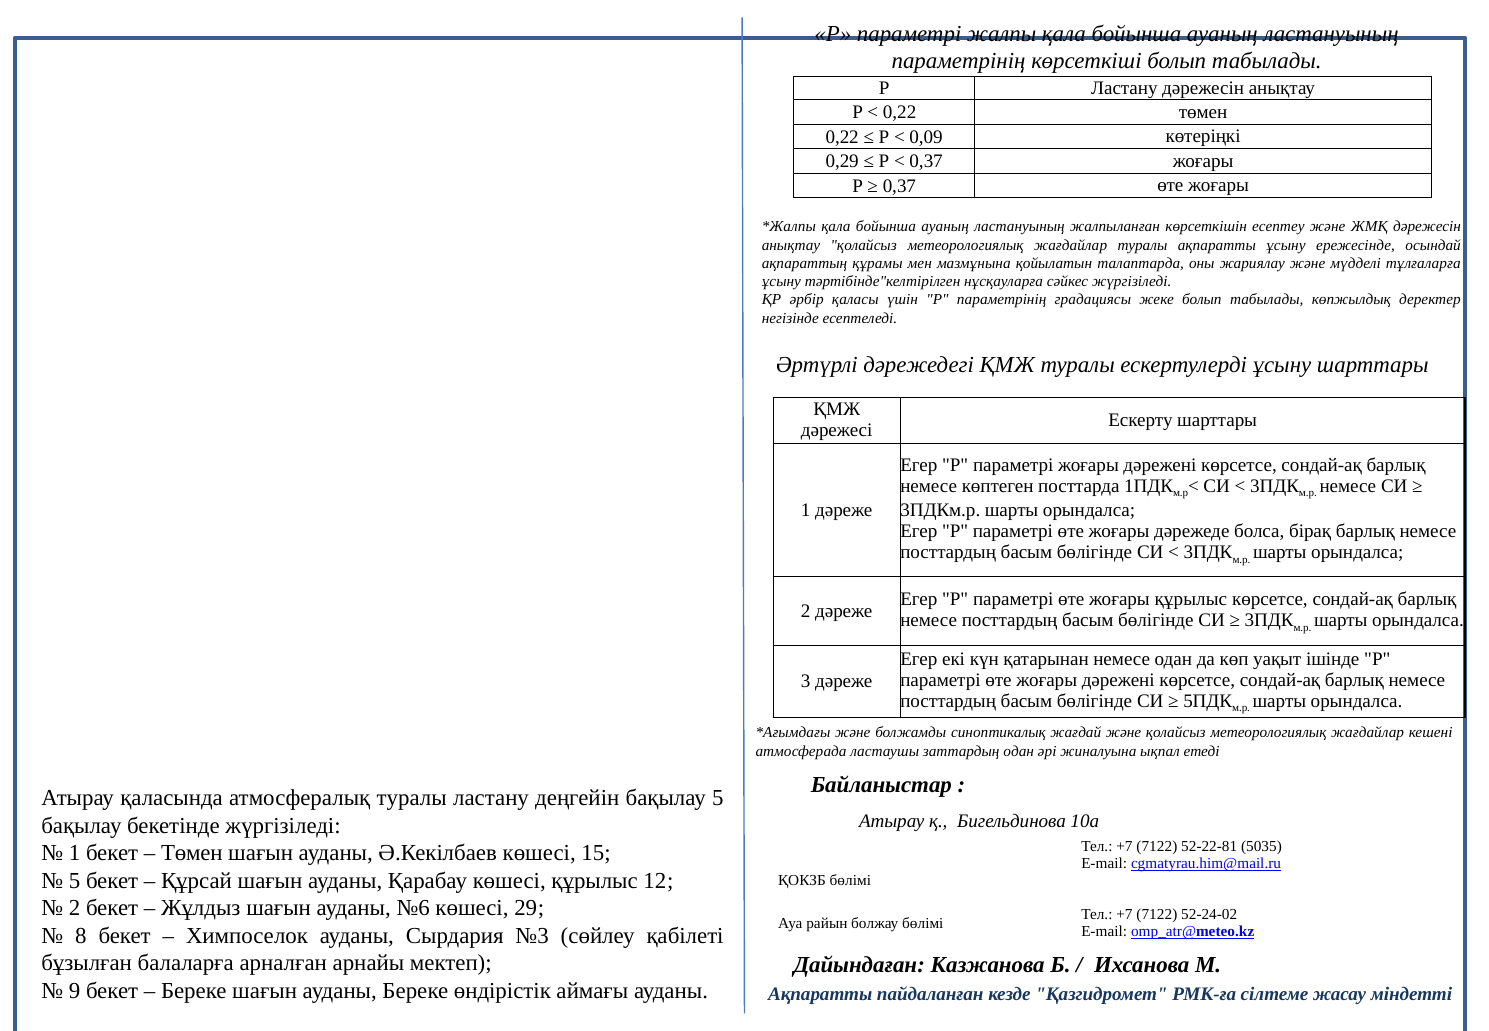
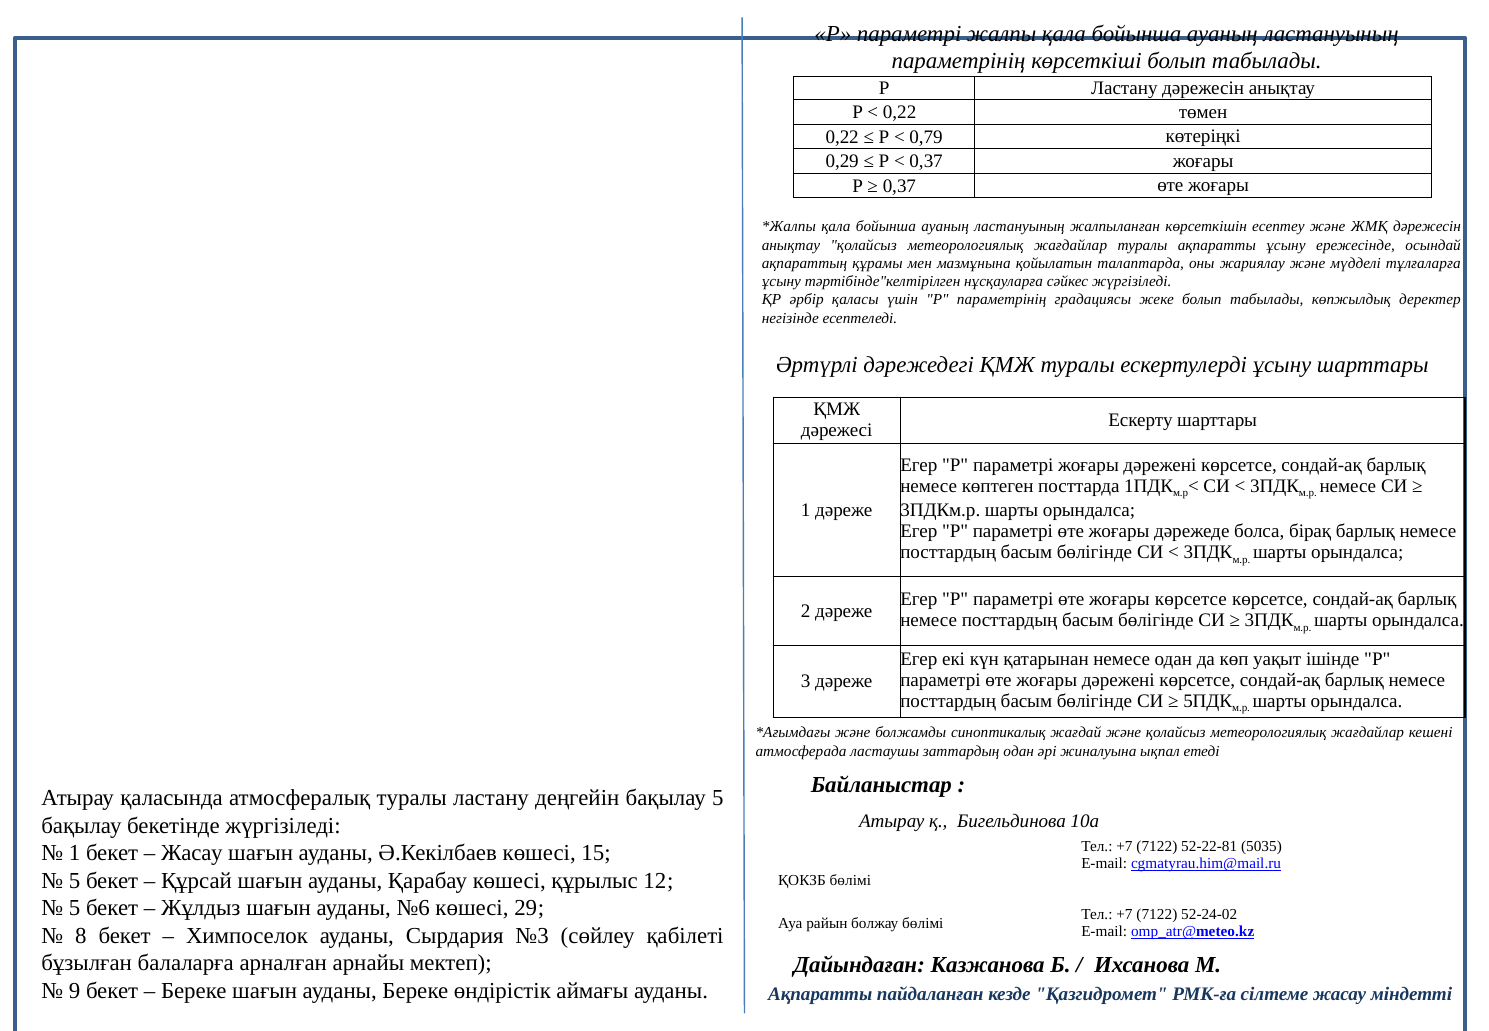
0,09: 0,09 -> 0,79 (926, 137)
жоғары құрылыс: құрылыс -> көрсетсе (1191, 599)
Төмен: Төмен -> Жасау (192, 853)
2: 2 -> 5 (75, 908)
